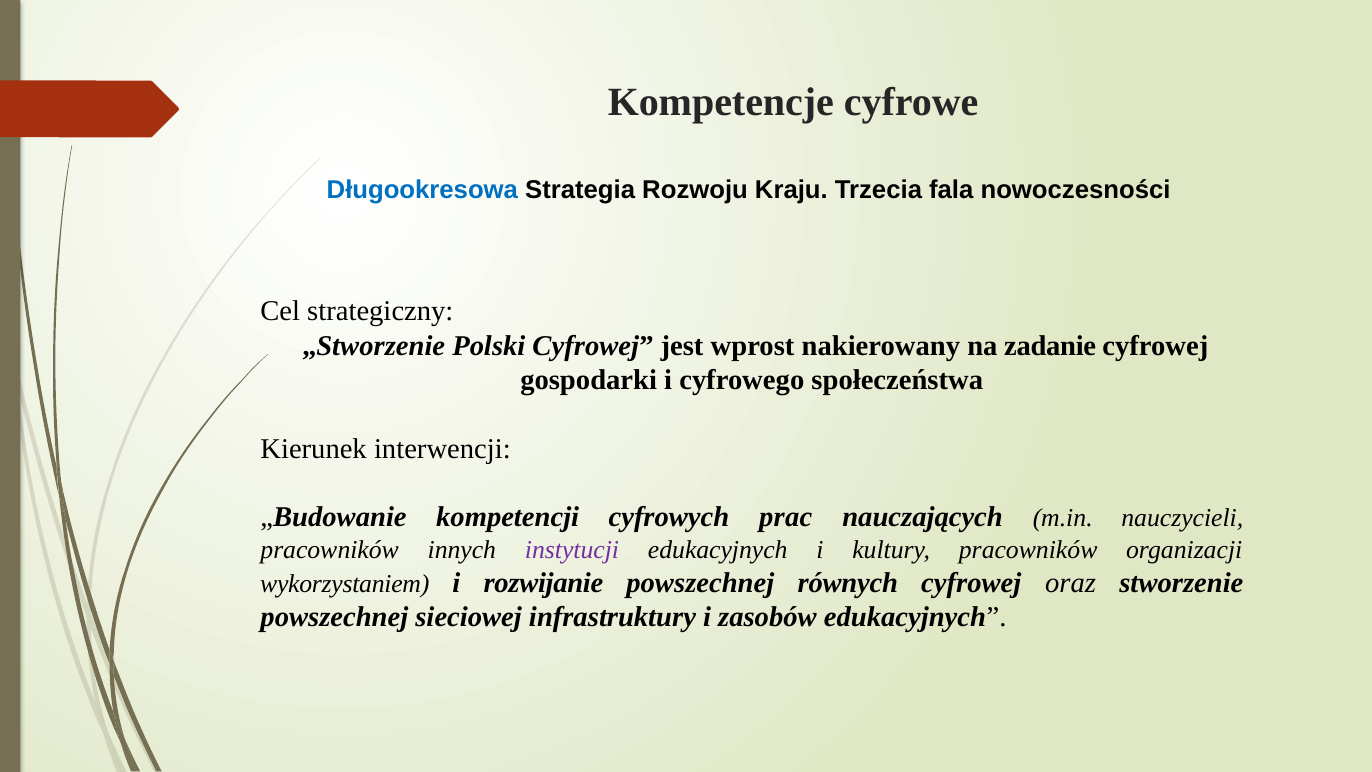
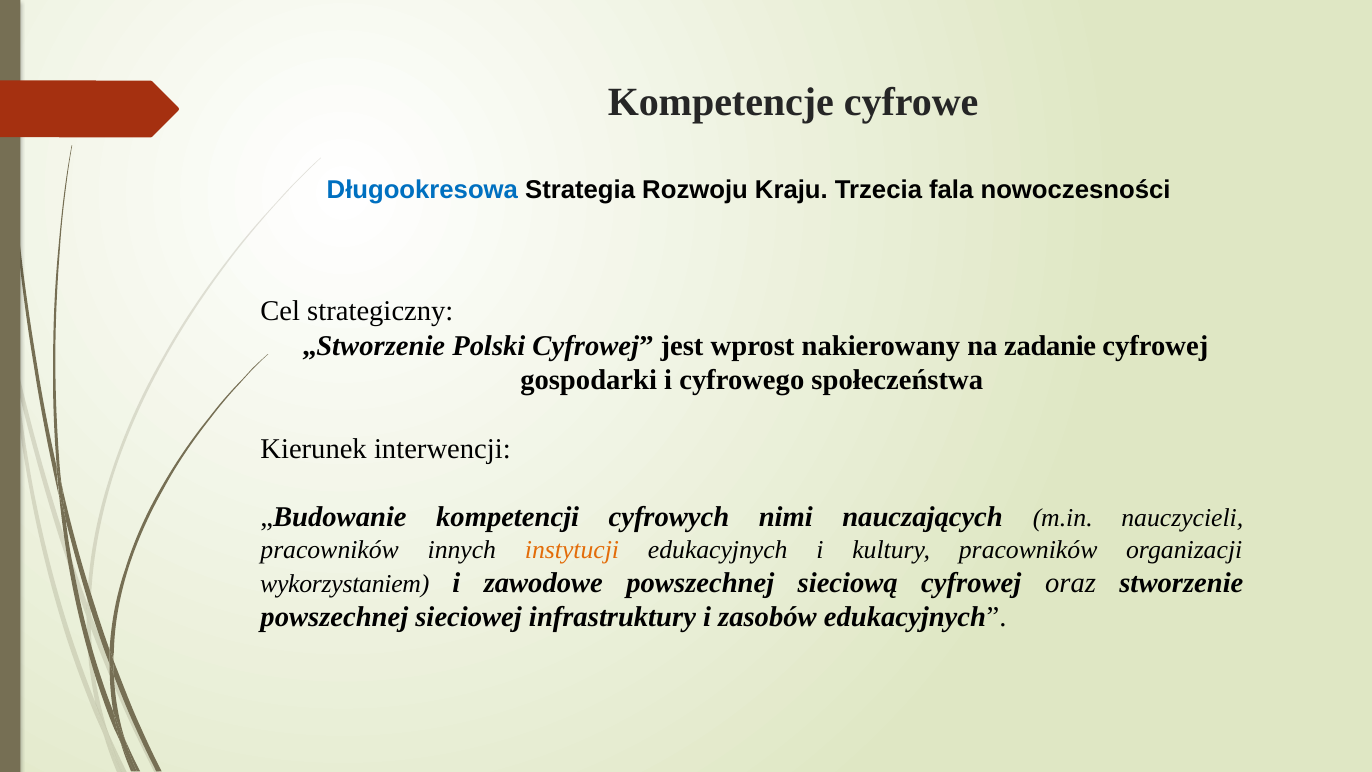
prac: prac -> nimi (786, 517)
instytucji colour: purple -> orange (572, 550)
rozwijanie: rozwijanie -> zawodowe (543, 582)
równych: równych -> sieciową (848, 582)
